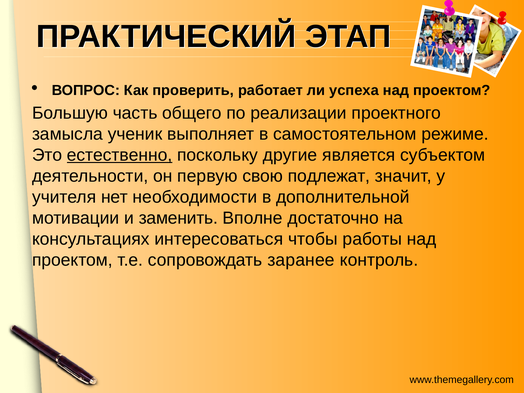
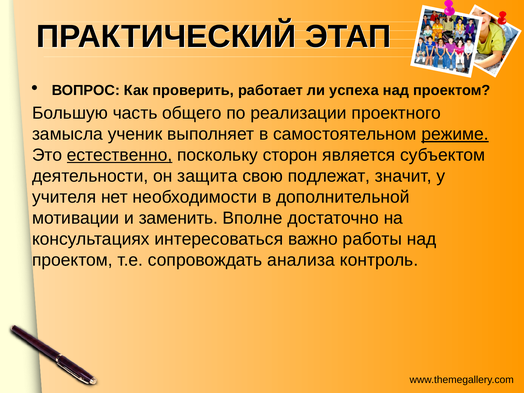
режиме underline: none -> present (455, 134)
другие: другие -> сторон (290, 155)
первую: первую -> защита (207, 176)
чтобы: чтобы -> важно (313, 239)
заранее: заранее -> анализа (301, 260)
